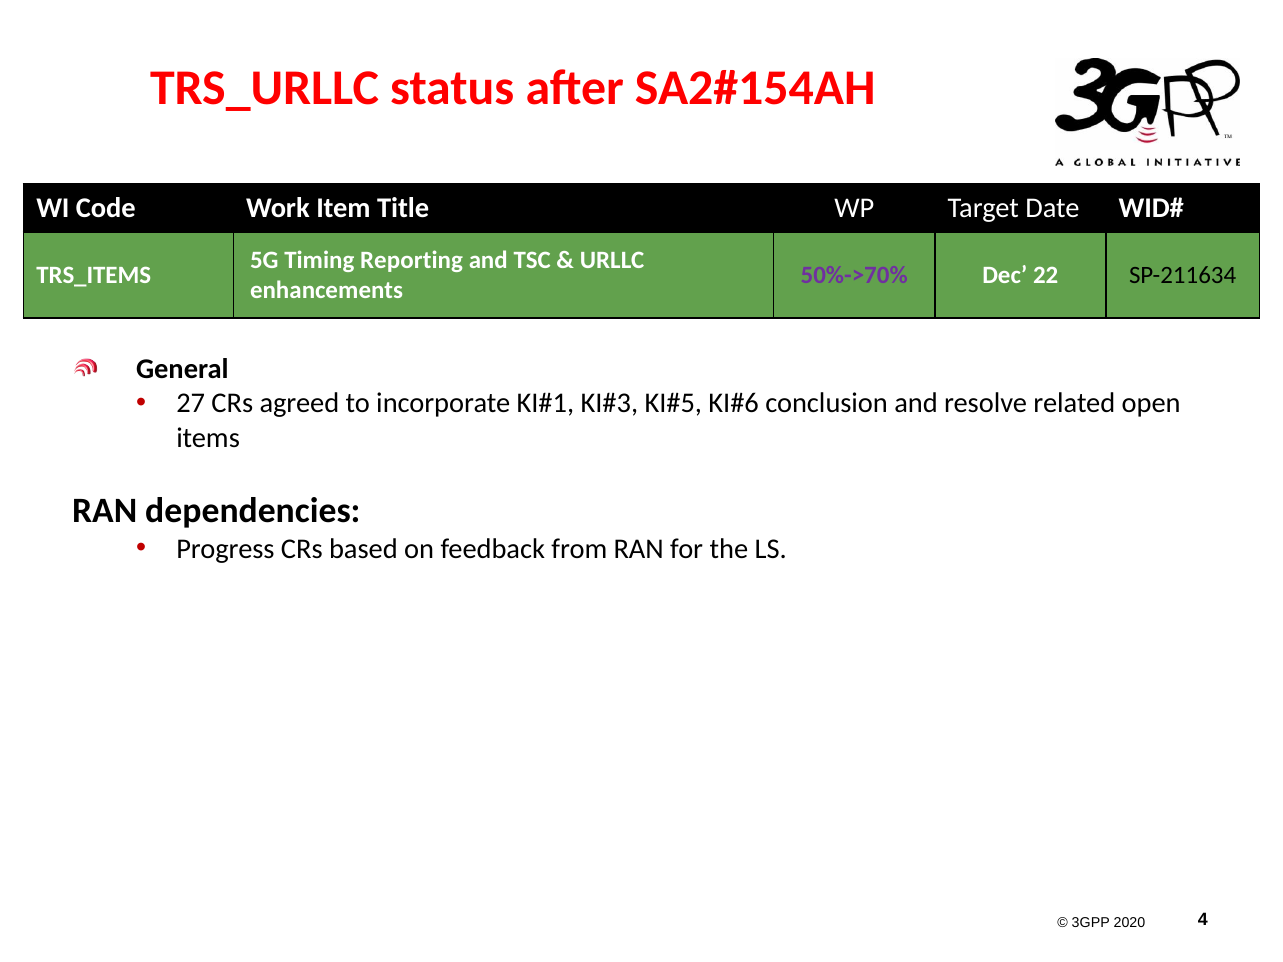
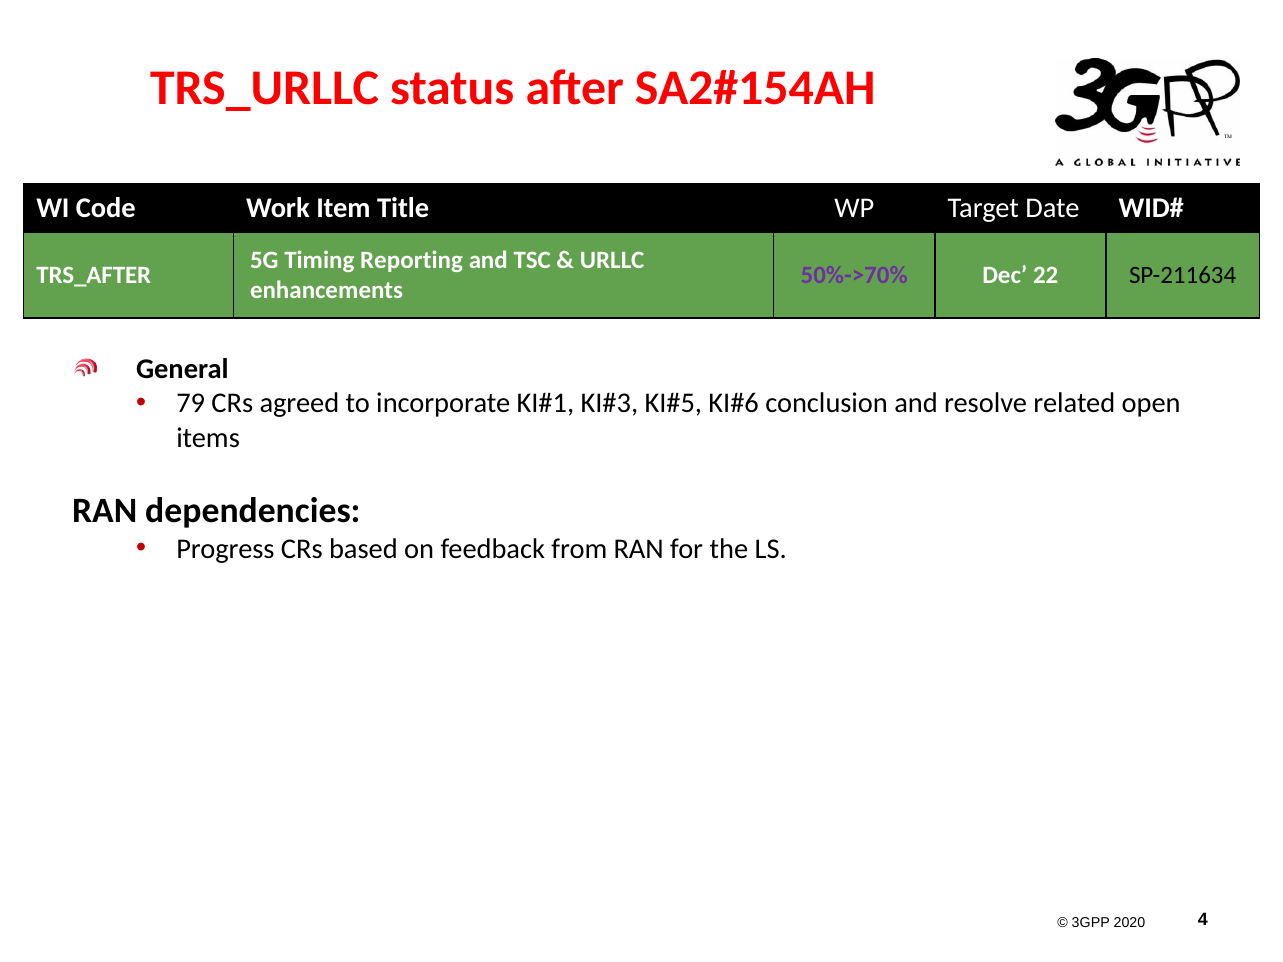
TRS_ITEMS: TRS_ITEMS -> TRS_AFTER (94, 275)
27: 27 -> 79 (191, 404)
